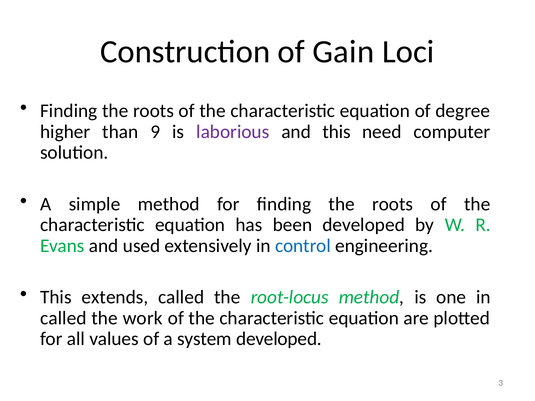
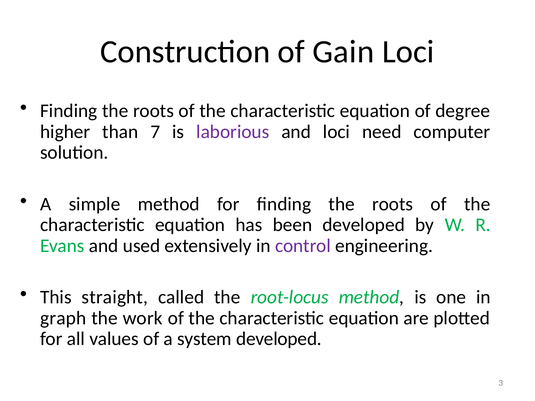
9: 9 -> 7 (155, 132)
and this: this -> loci (337, 132)
control colour: blue -> purple (303, 246)
extends: extends -> straight (115, 297)
called: called -> graph (63, 318)
